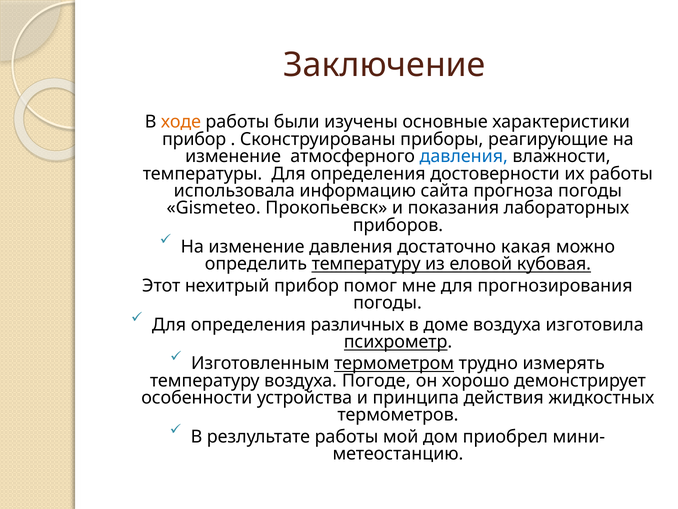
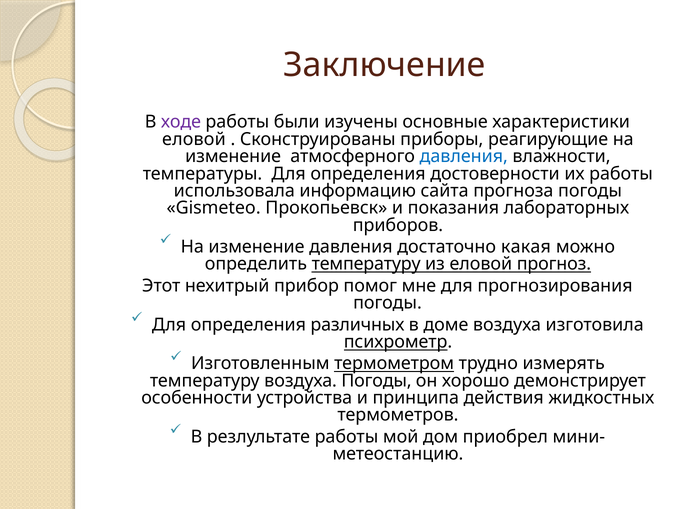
ходе colour: orange -> purple (181, 122)
прибор: прибор -> еловой (194, 139)
кубовая: кубовая -> прогноз (554, 264)
воздуха Погоде: Погоде -> Погоды (376, 380)
